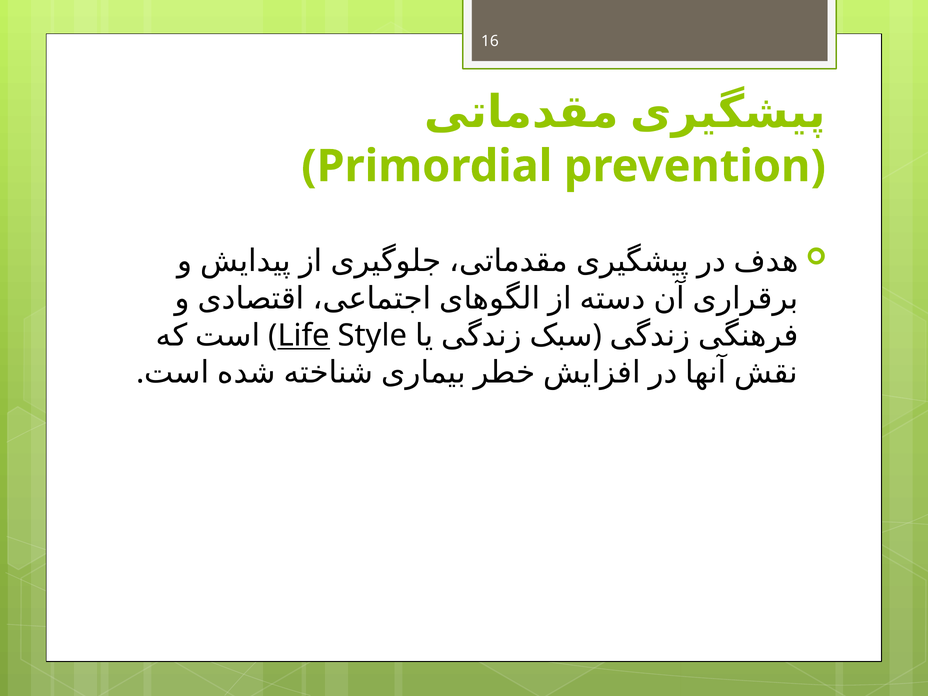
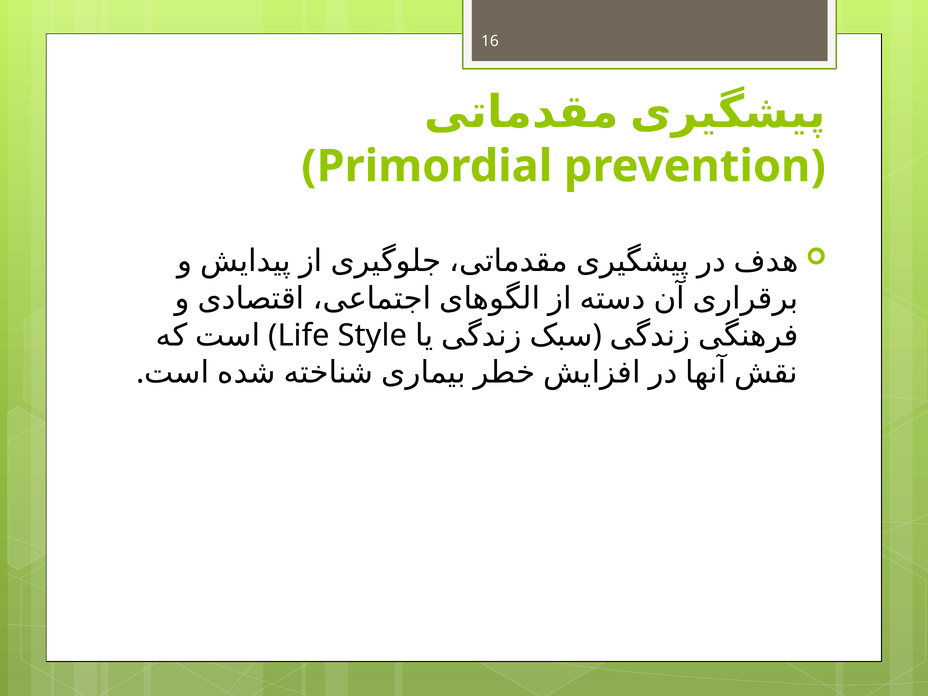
Life underline: present -> none (304, 335)
